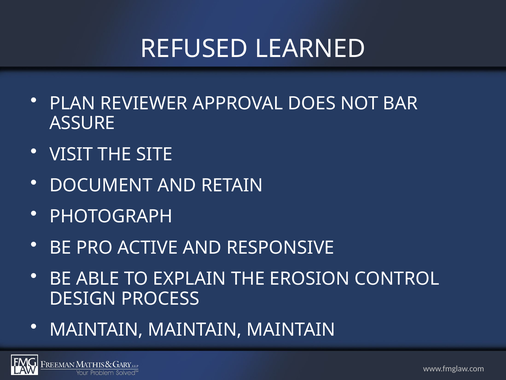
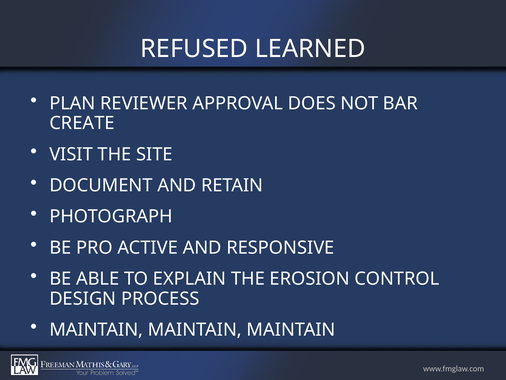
ASSURE: ASSURE -> CREATE (82, 123)
